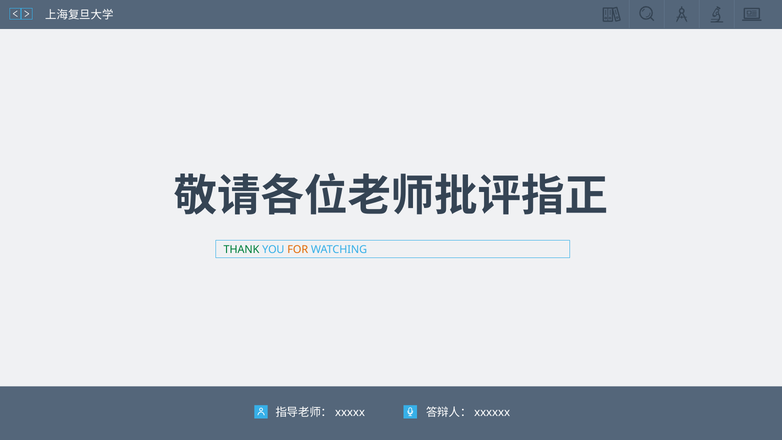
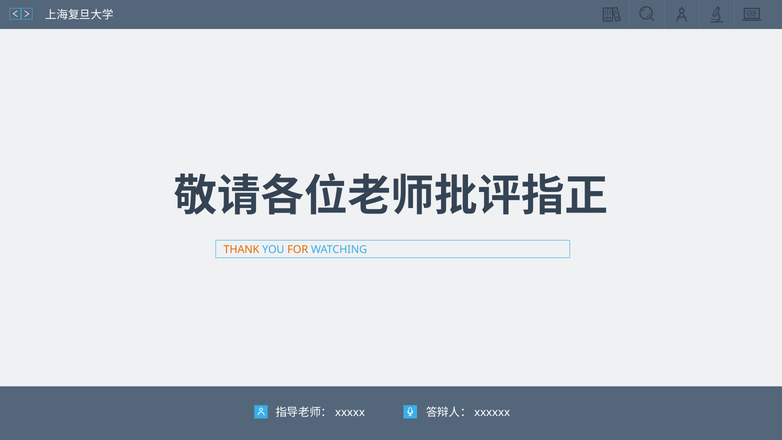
THANK colour: green -> orange (241, 249)
